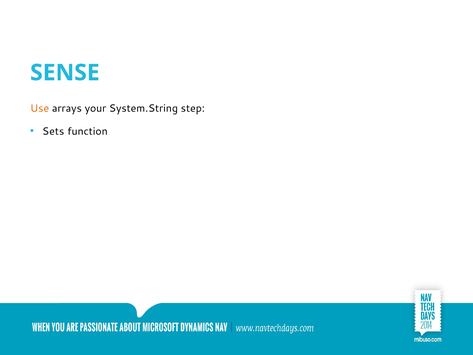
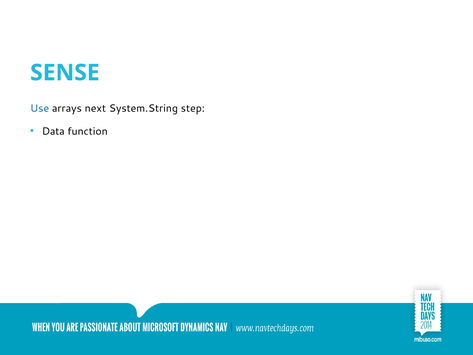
Use colour: orange -> blue (40, 108)
your: your -> next (95, 108)
Sets: Sets -> Data (53, 131)
